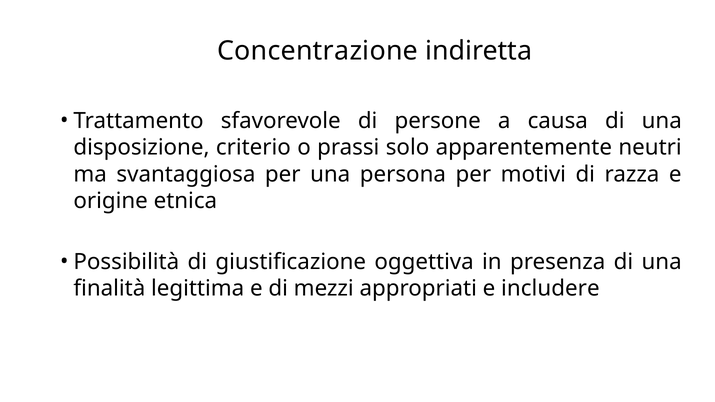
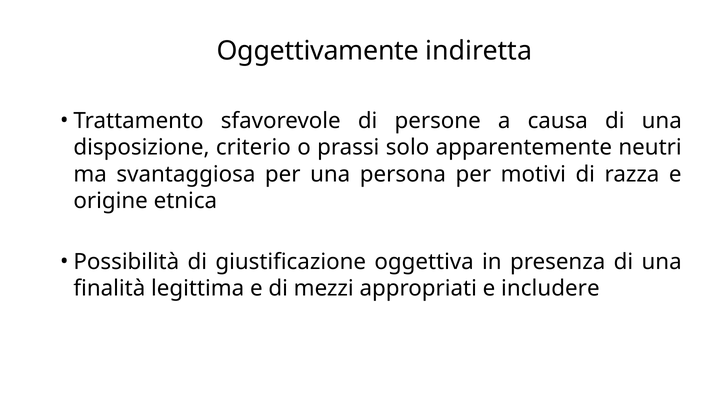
Concentrazione: Concentrazione -> Oggettivamente (318, 51)
